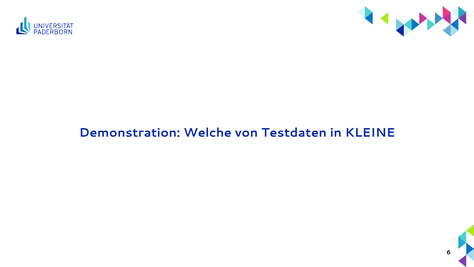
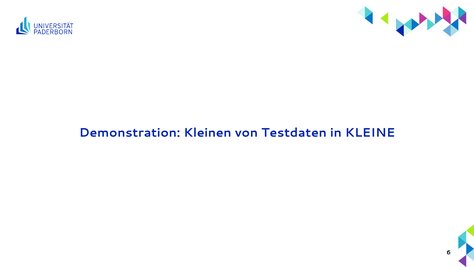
Welche: Welche -> Kleinen (207, 132)
